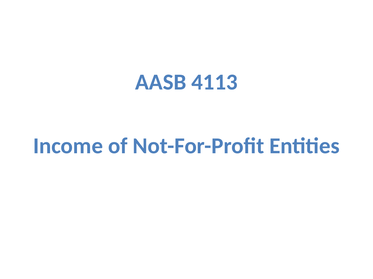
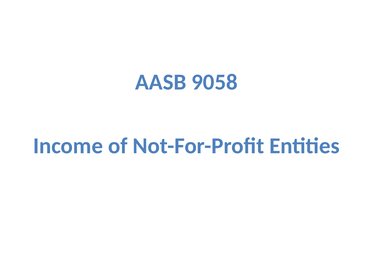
4113: 4113 -> 9058 (215, 82)
